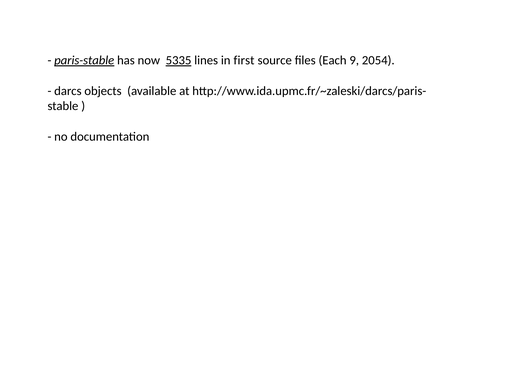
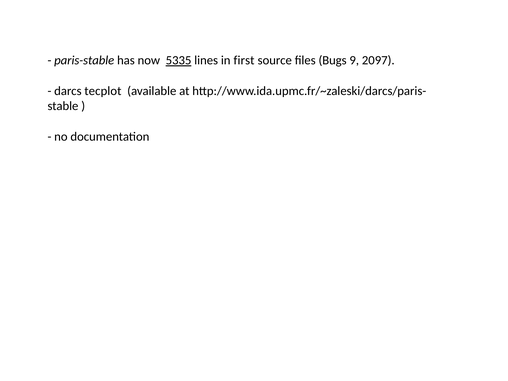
paris-stable underline: present -> none (84, 60)
Each: Each -> Bugs (333, 60)
2054: 2054 -> 2097 (378, 60)
objects: objects -> tecplot (103, 91)
